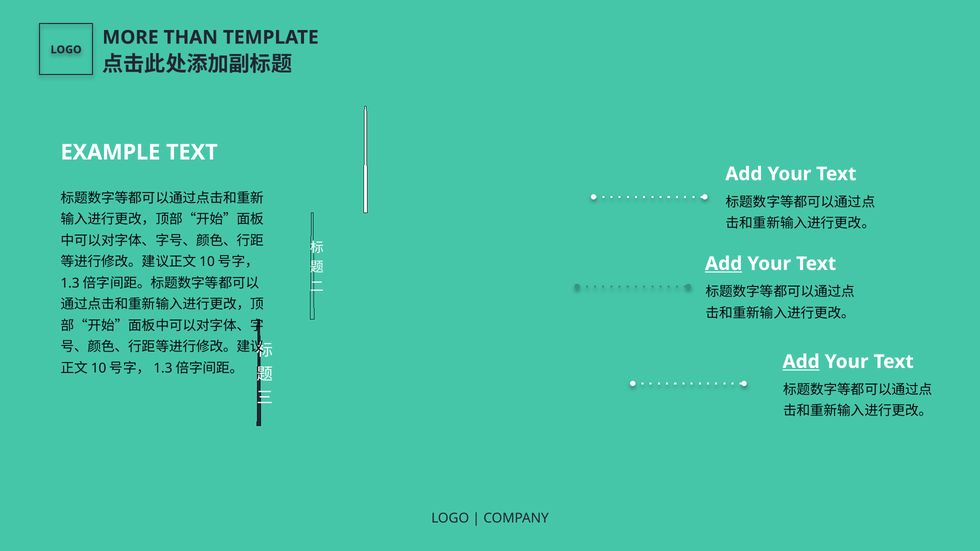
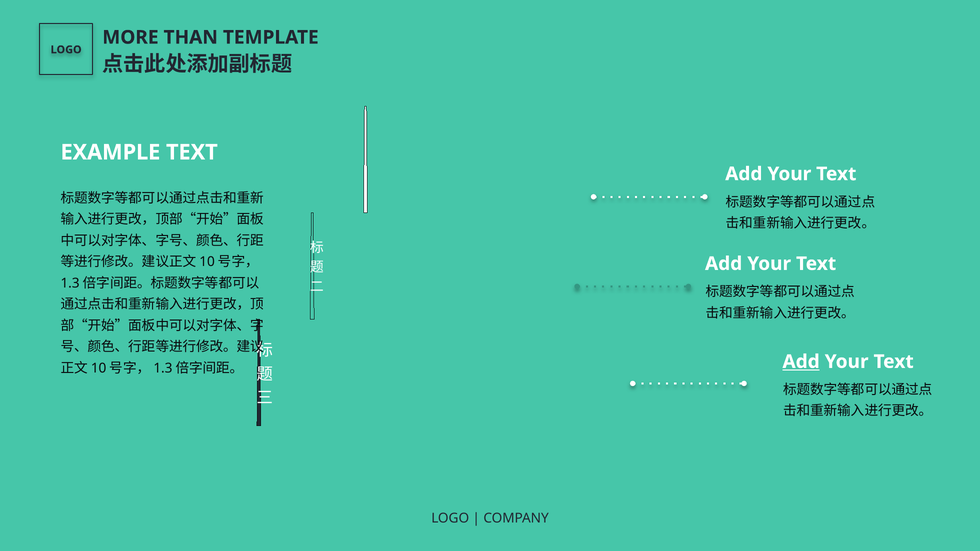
Add underline: present -> none (724, 264)
